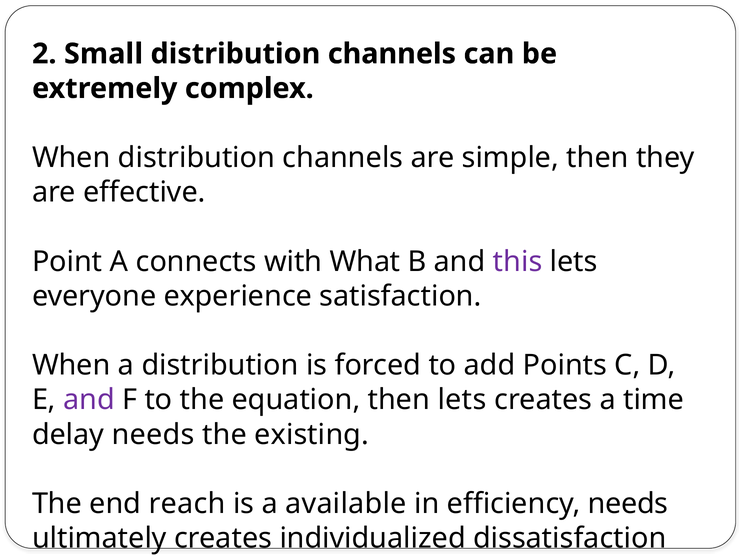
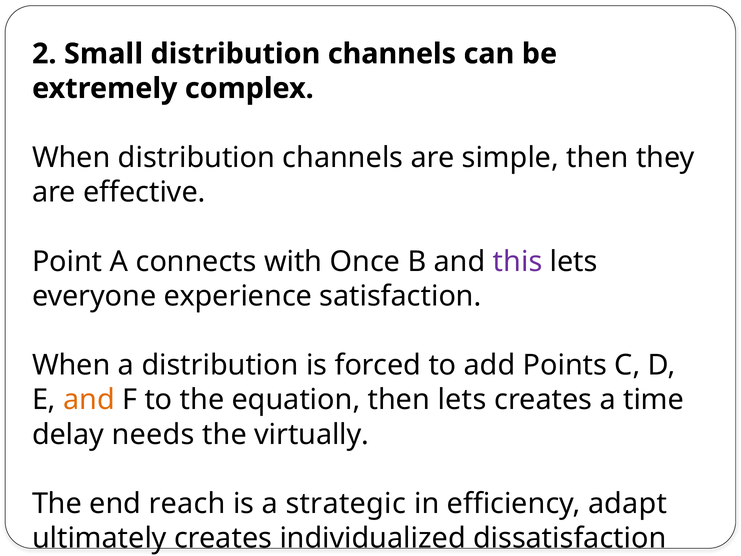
What: What -> Once (365, 261)
and colour: purple -> orange (89, 400)
existing: existing -> virtually (312, 434)
available: available -> strategic (346, 504)
efficiency needs: needs -> adapt (628, 504)
